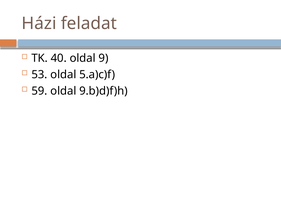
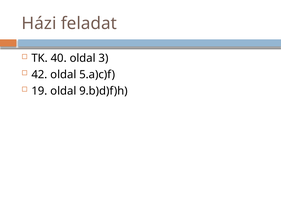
9: 9 -> 3 (103, 58)
53: 53 -> 42 (39, 74)
59: 59 -> 19 (39, 91)
